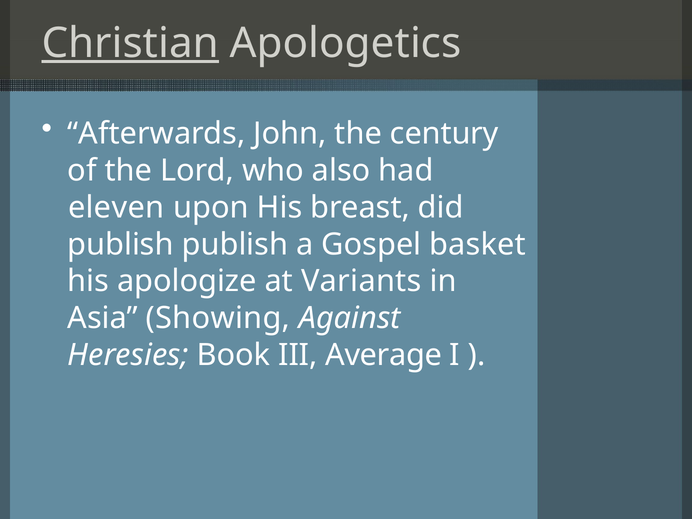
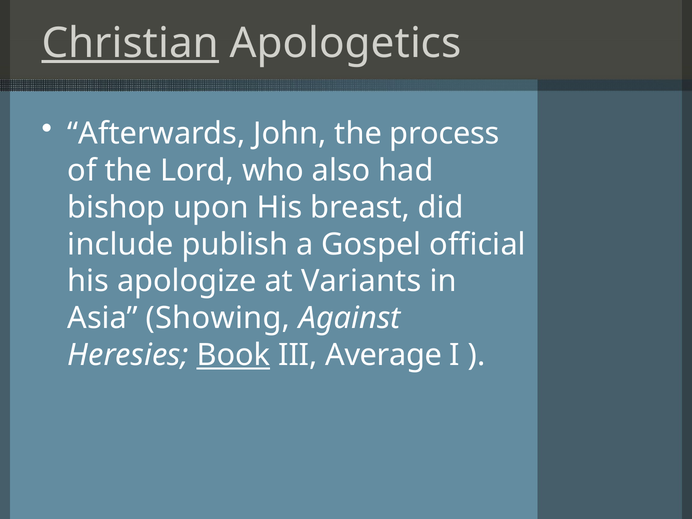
century: century -> process (444, 134)
eleven: eleven -> bishop (116, 207)
publish: publish -> include (120, 244)
basket: basket -> official (478, 244)
Book underline: none -> present (233, 355)
